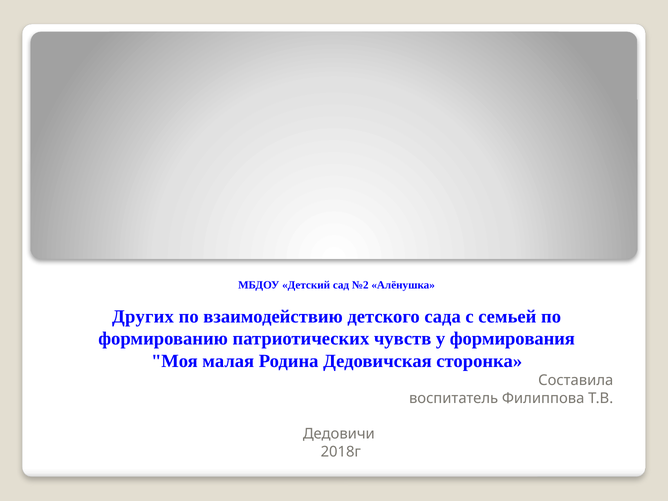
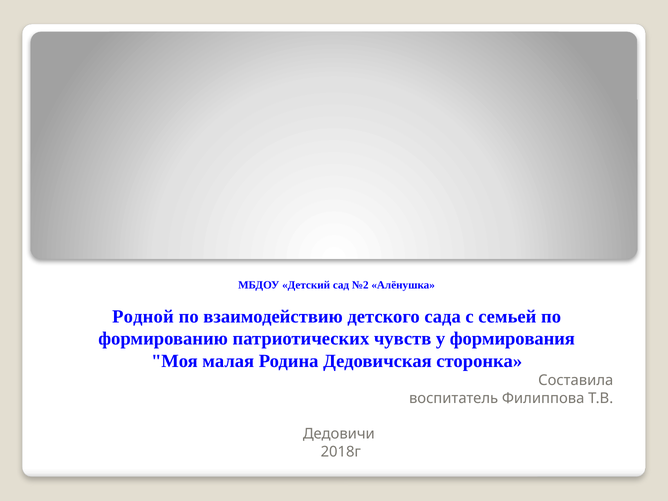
Других: Других -> Родной (143, 317)
